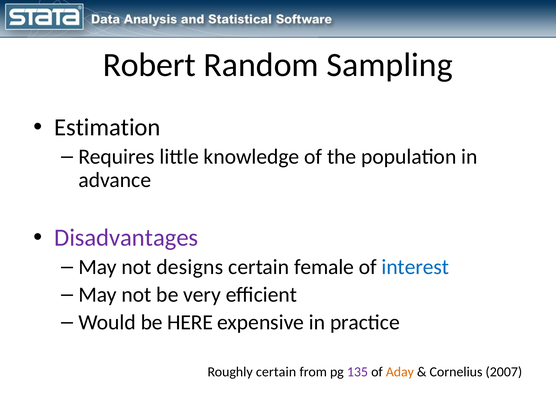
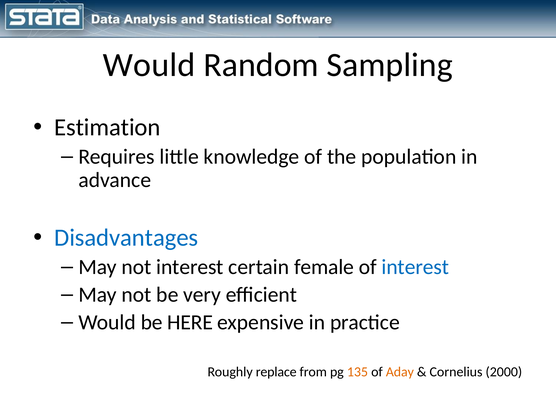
Robert: Robert -> Would (149, 65)
Disadvantages colour: purple -> blue (126, 238)
not designs: designs -> interest (190, 267)
Roughly certain: certain -> replace (276, 372)
135 colour: purple -> orange (357, 372)
2007: 2007 -> 2000 (504, 372)
